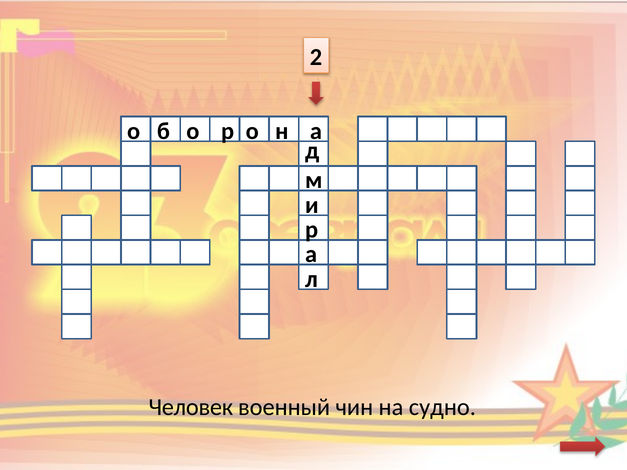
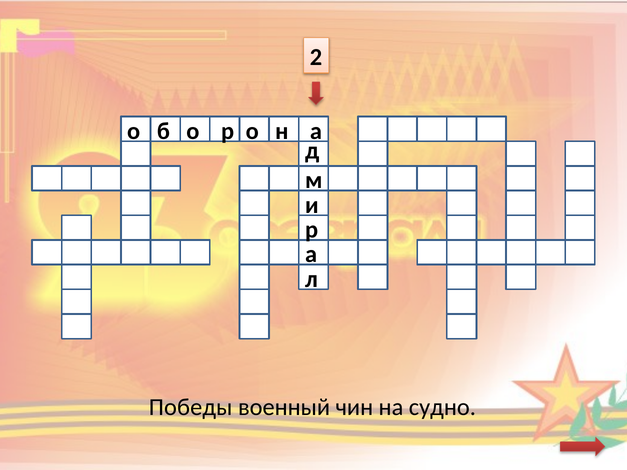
Человек: Человек -> Победы (191, 408)
